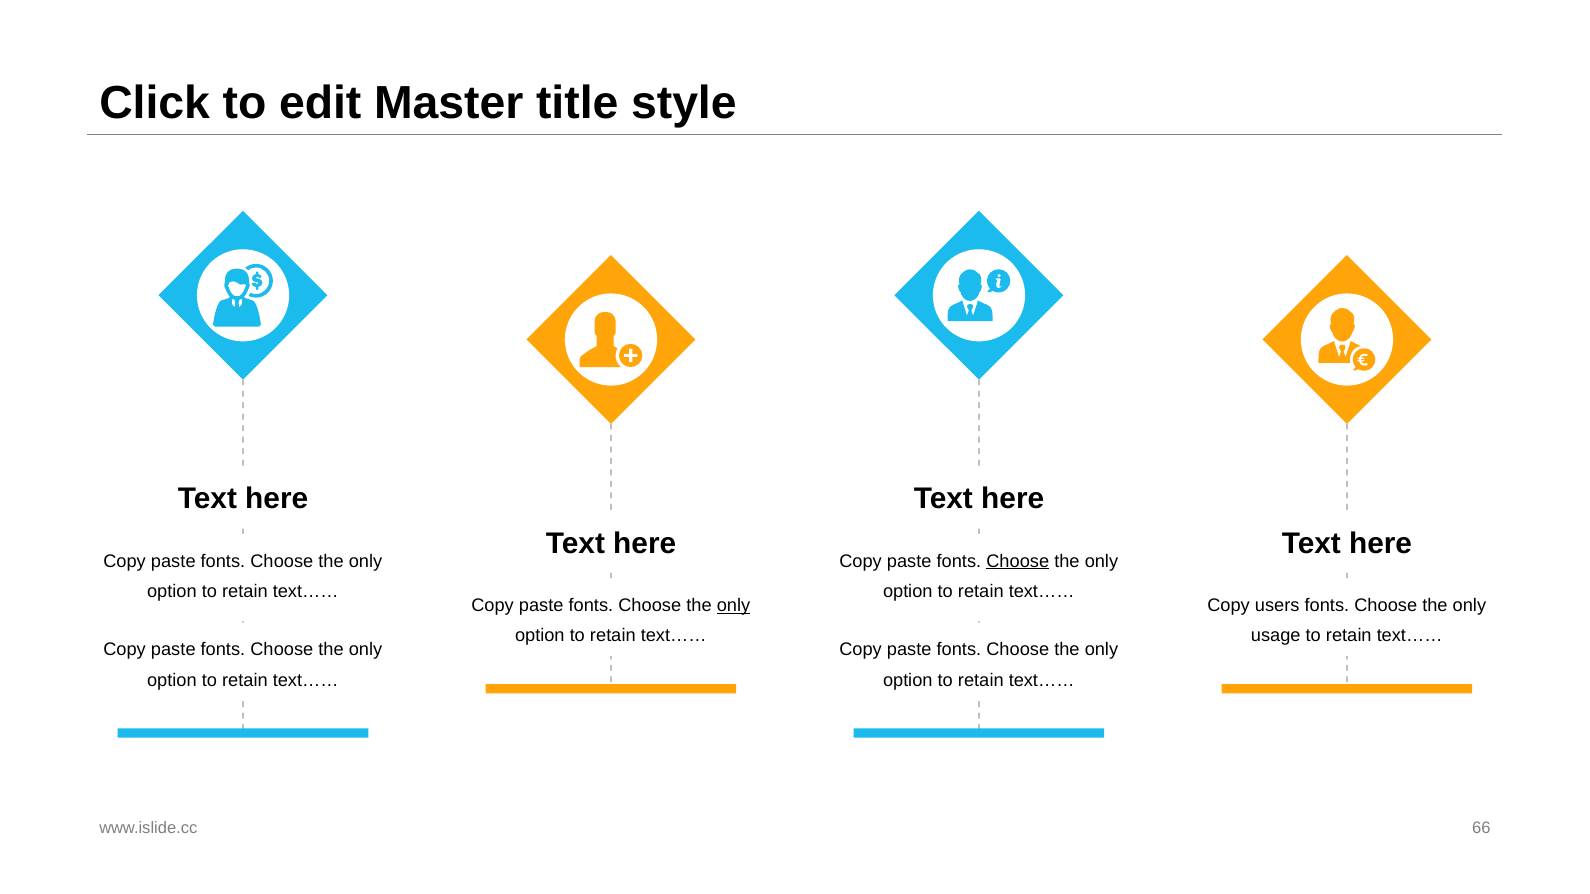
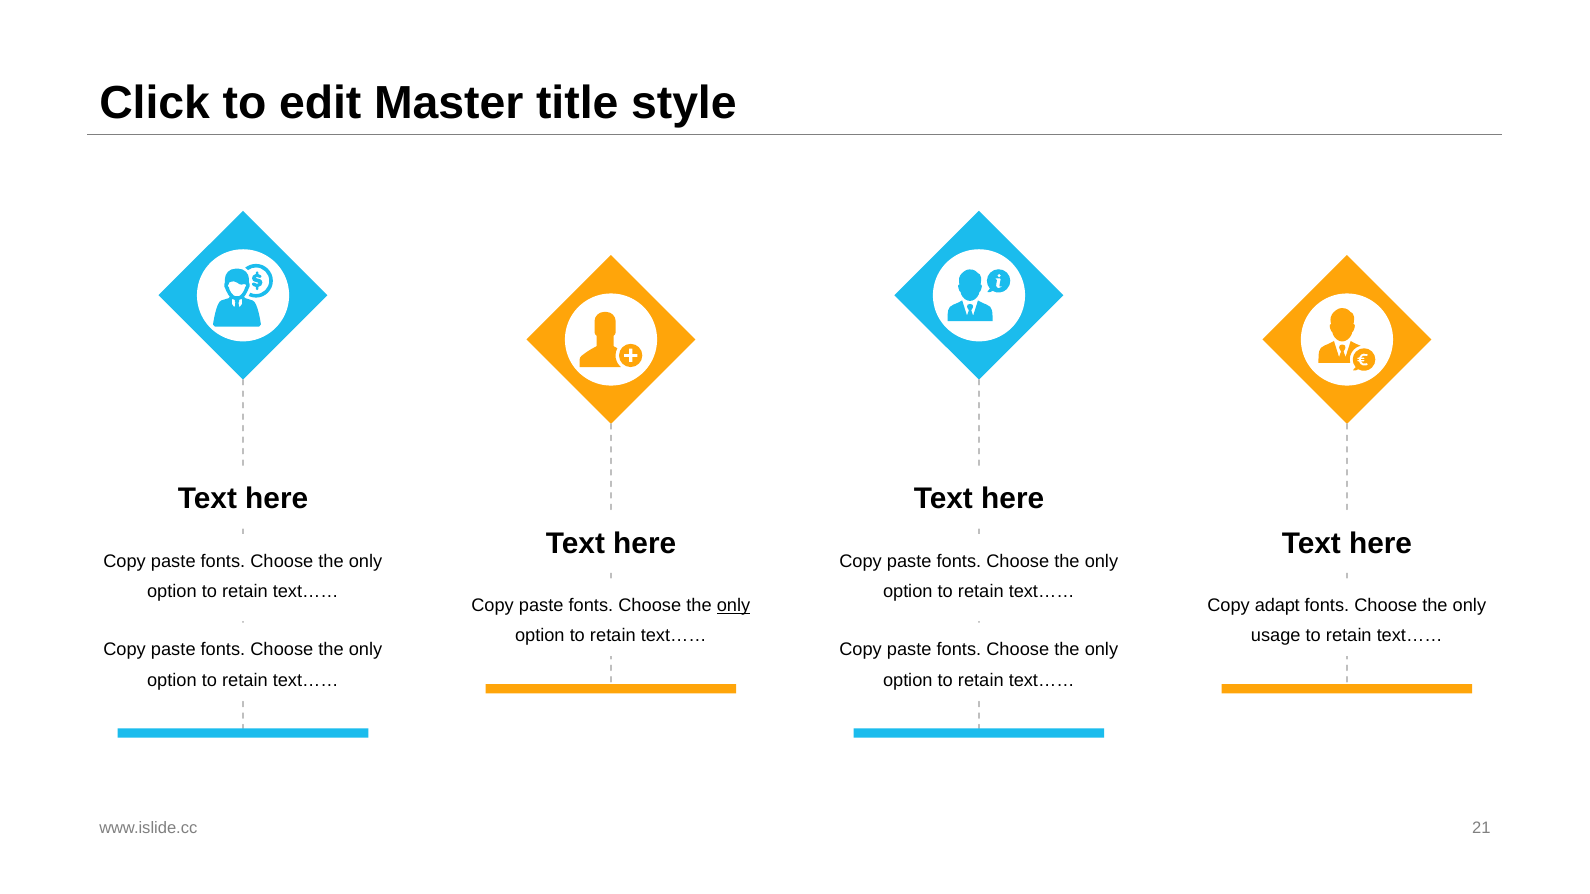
Choose underline: present -> none (1018, 561)
users: users -> adapt (1277, 605)
66: 66 -> 21 (1481, 828)
